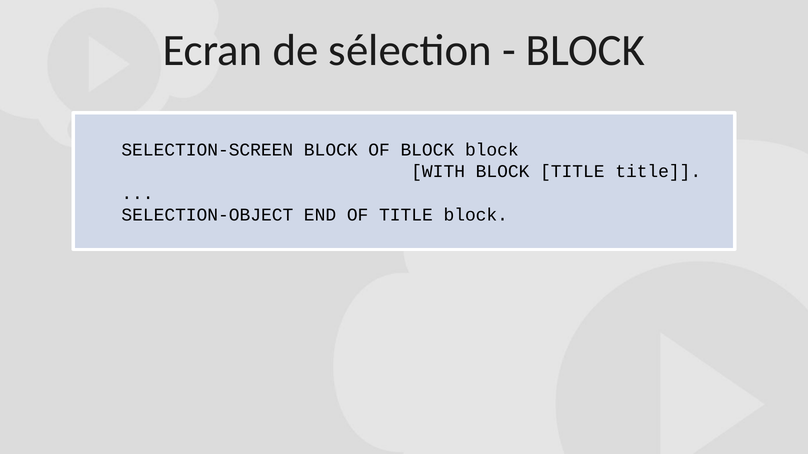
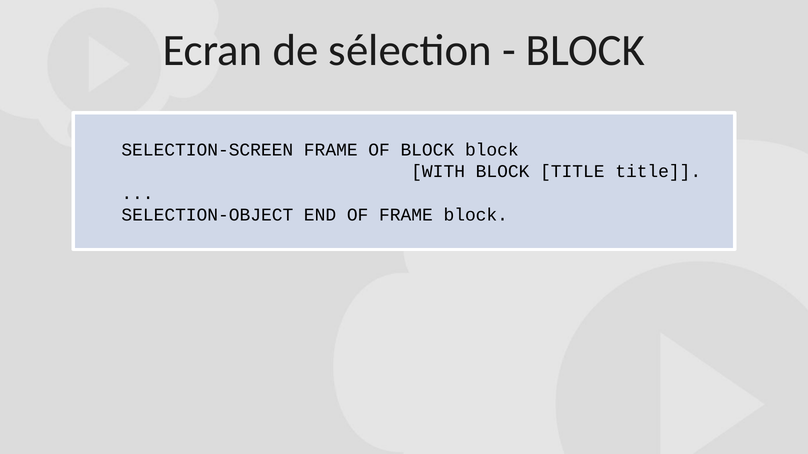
SELECTION-SCREEN BLOCK: BLOCK -> FRAME (331, 150)
OF TITLE: TITLE -> FRAME (406, 215)
